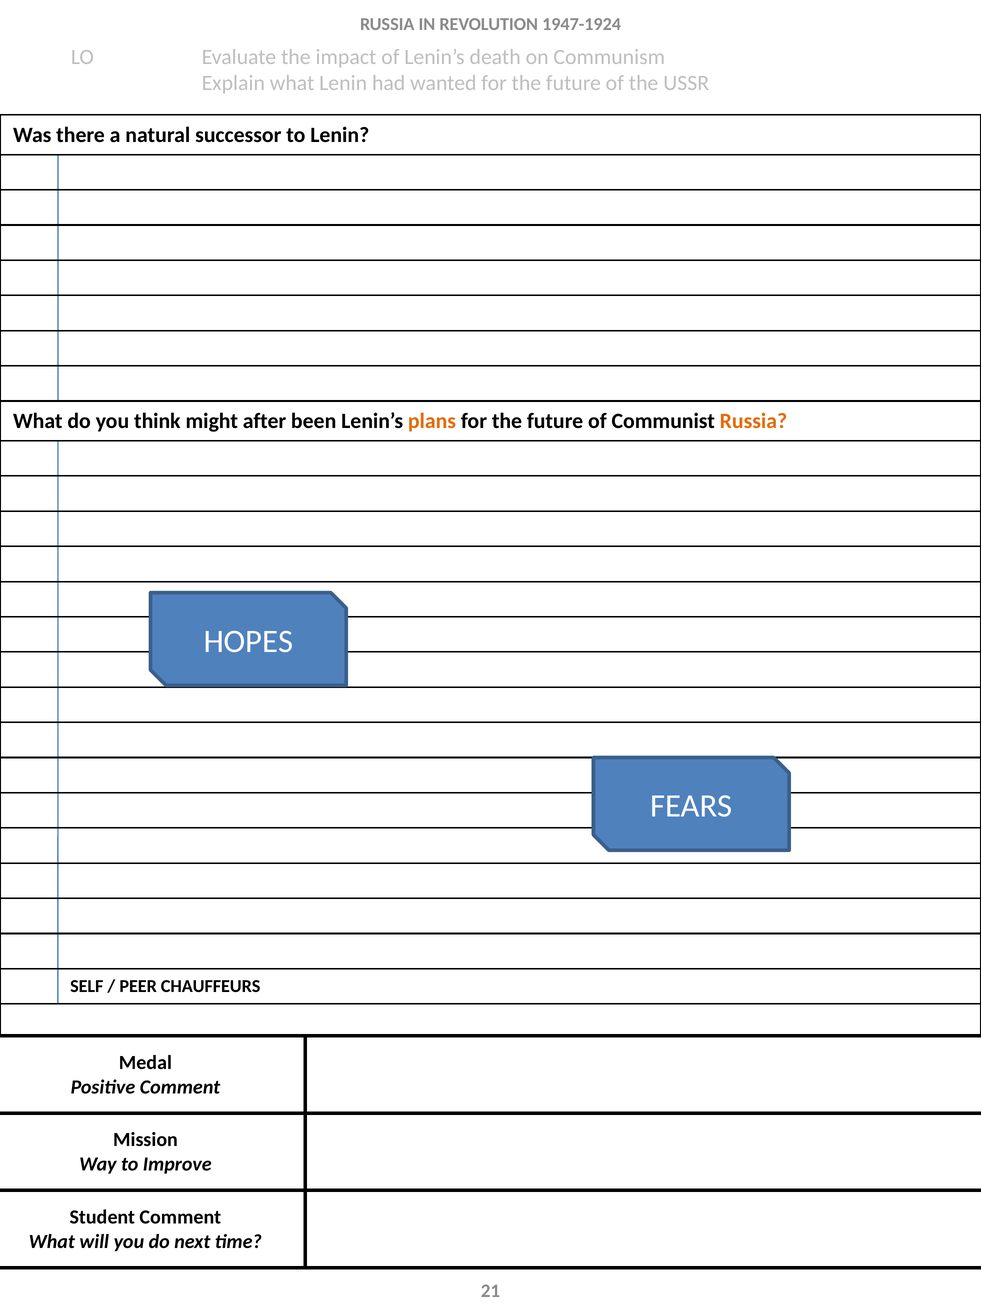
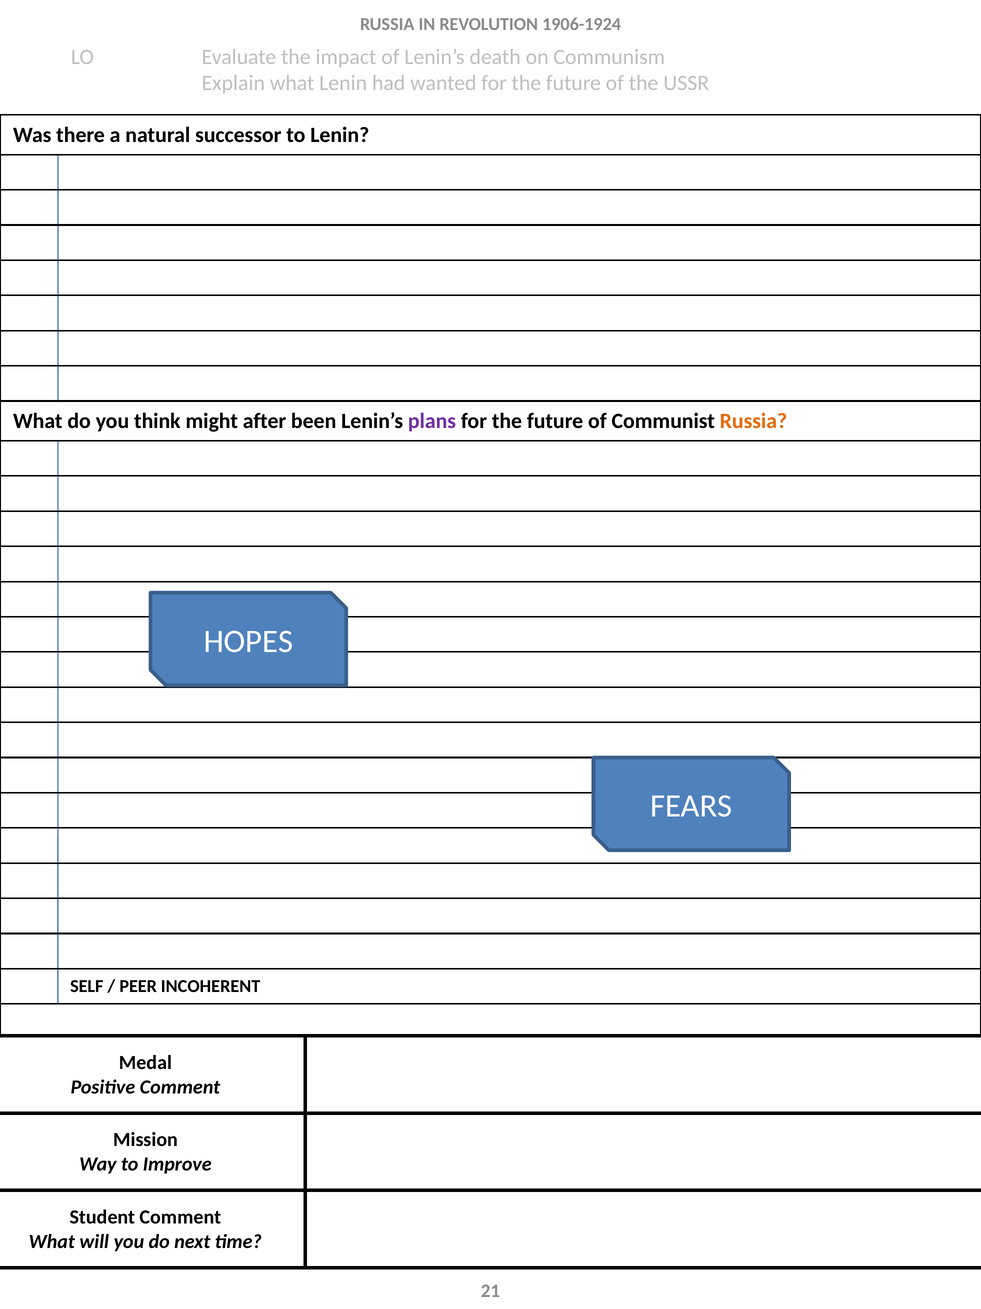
1947-1924: 1947-1924 -> 1906-1924 (582, 24)
plans colour: orange -> purple (432, 421)
CHAUFFEURS: CHAUFFEURS -> INCOHERENT (211, 986)
